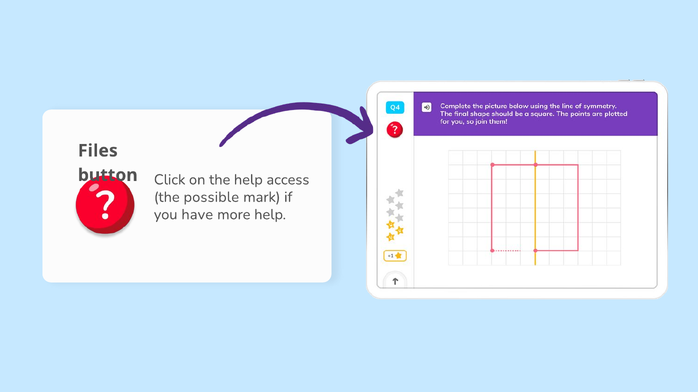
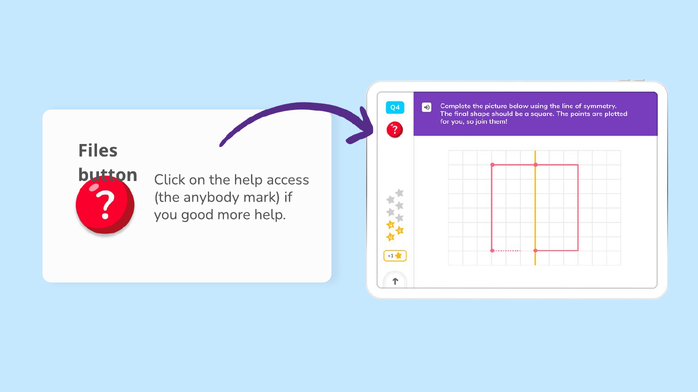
possible: possible -> anybody (211, 197)
have: have -> good (197, 215)
